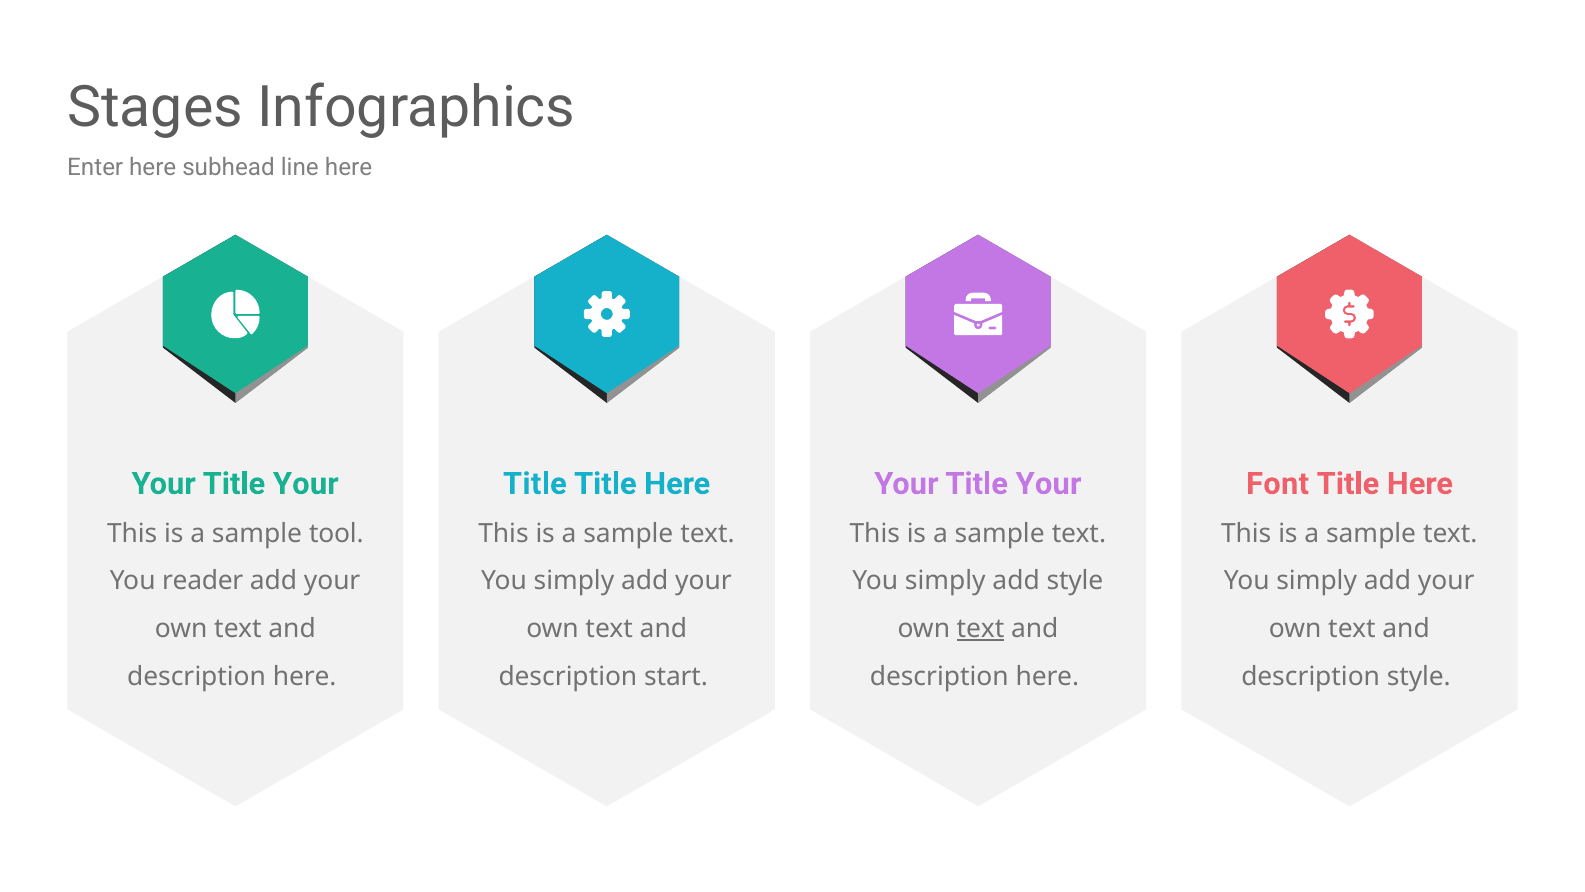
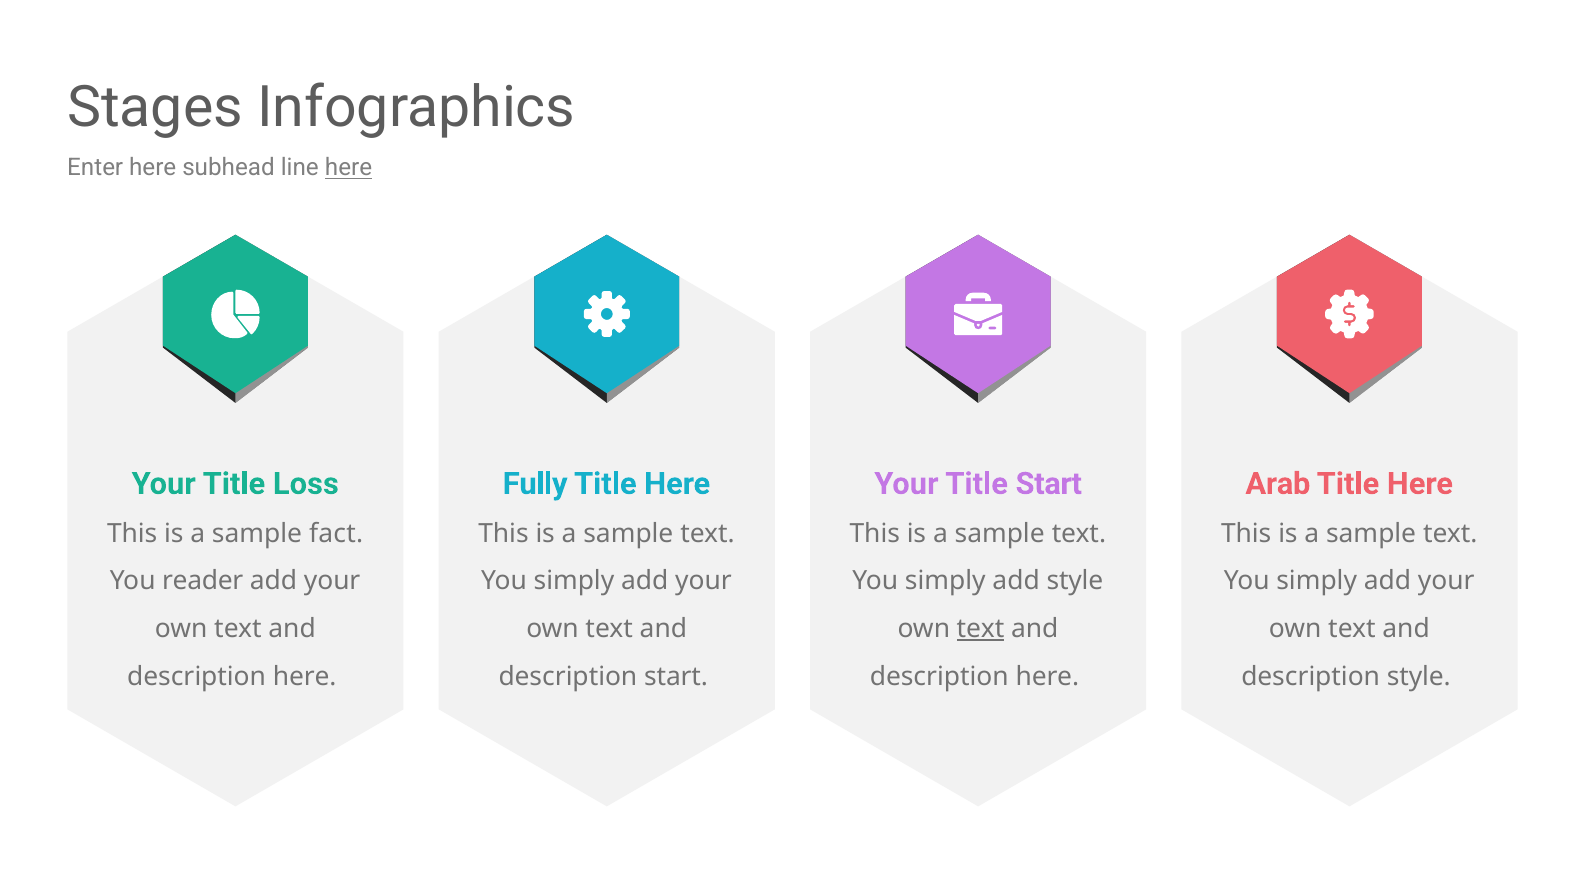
here underline: none -> present (349, 168)
Your: Your -> Loss (306, 484)
Title: Title -> Fully (535, 484)
Your: Your -> Start (1049, 484)
Font: Font -> Arab (1278, 484)
tool: tool -> fact (336, 533)
